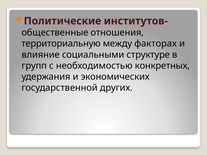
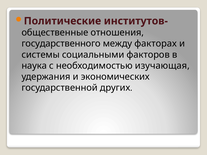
территориальную: территориальную -> государственного (61, 44)
влияние: влияние -> системы (41, 55)
структуре: структуре -> факторов (148, 55)
групп: групп -> наука (34, 66)
конкретных: конкретных -> изучающая (162, 66)
